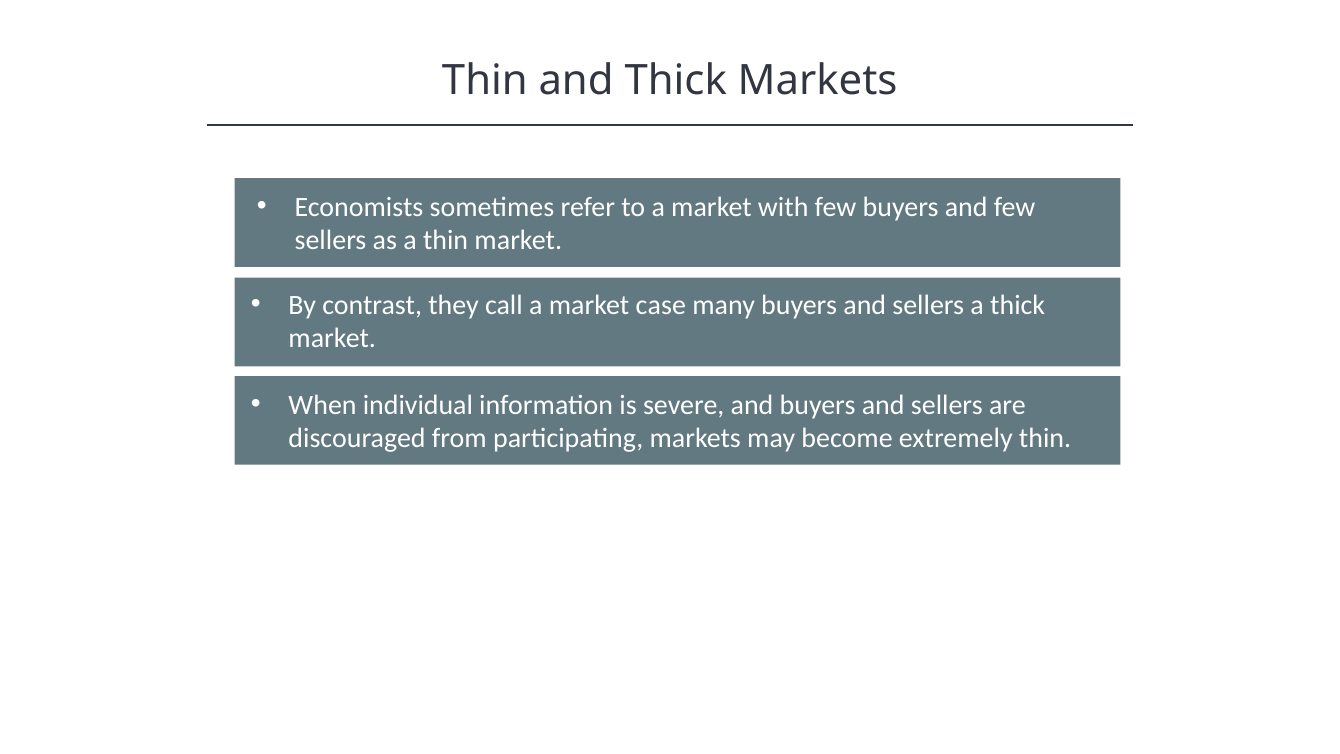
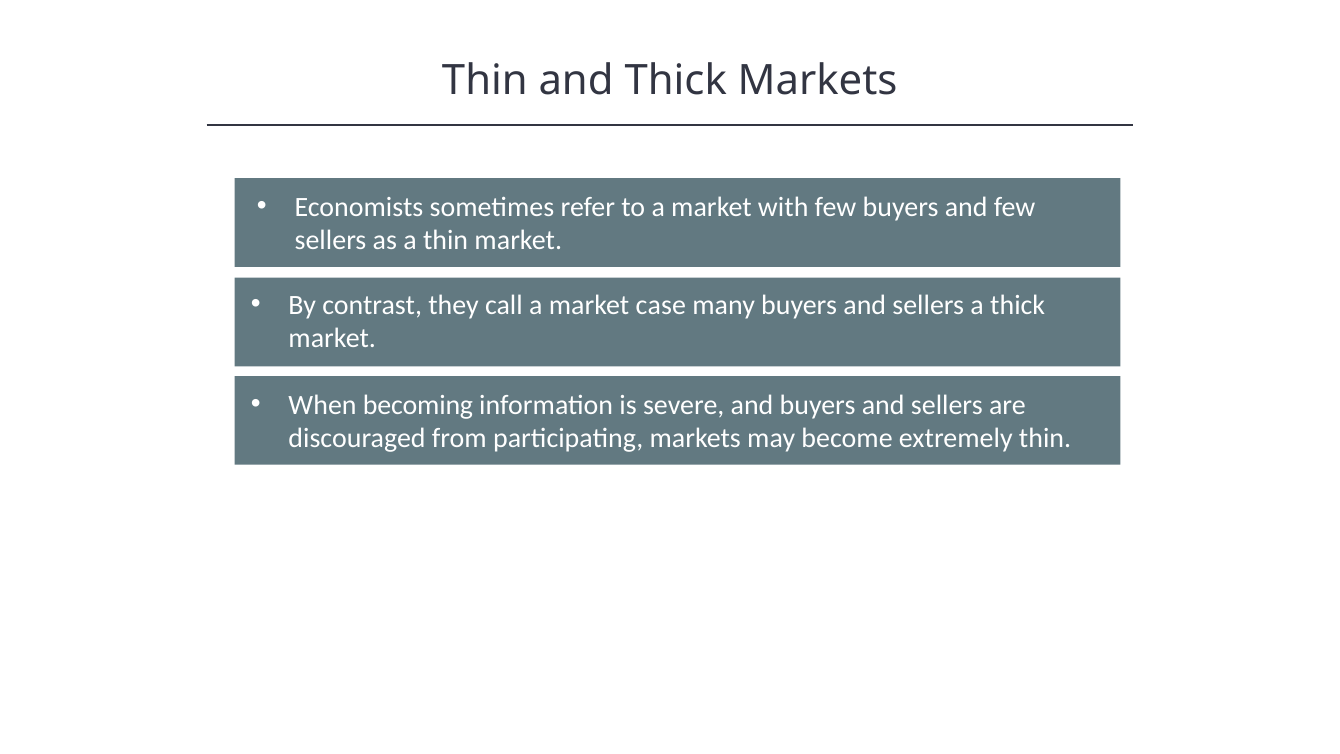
individual: individual -> becoming (418, 405)
